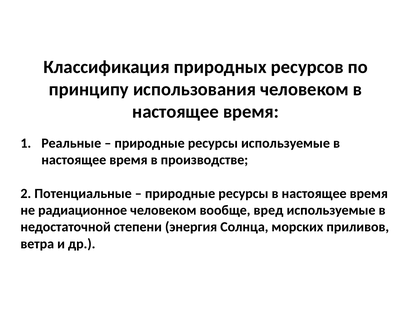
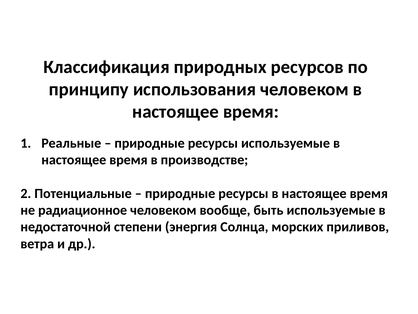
вред: вред -> быть (268, 210)
